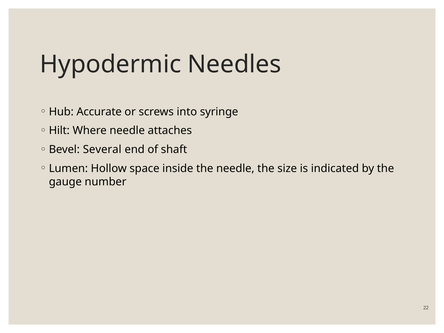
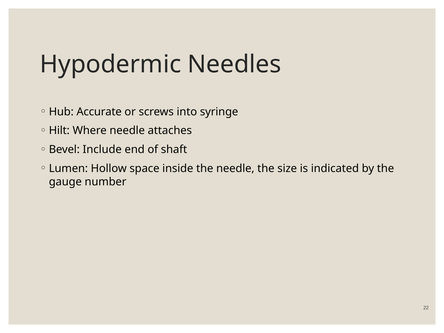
Several: Several -> Include (102, 150)
